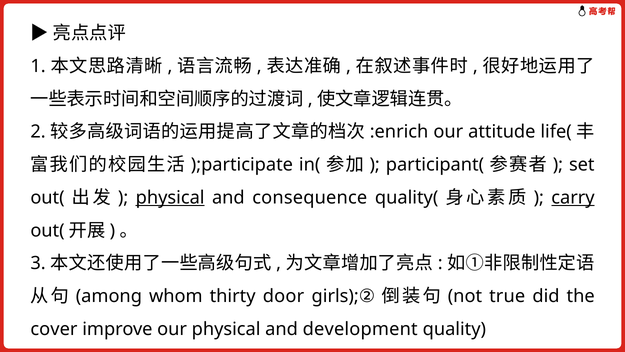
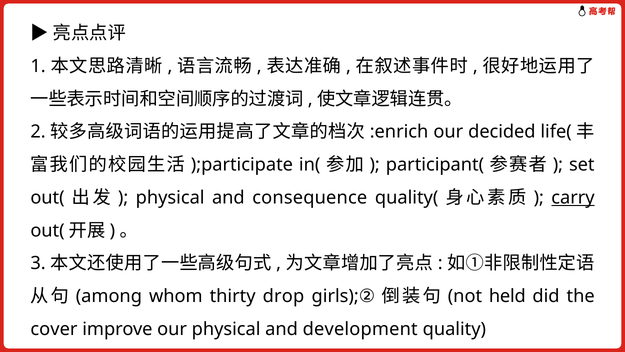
attitude: attitude -> decided (502, 132)
physical underline: present -> none (170, 197)
door: door -> drop (283, 296)
true: true -> held (507, 296)
